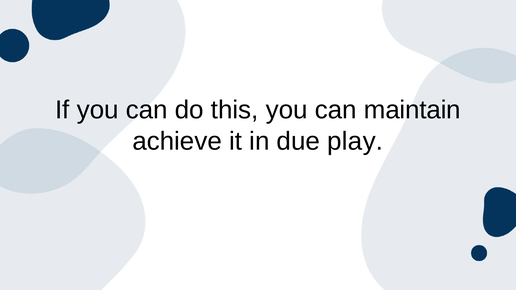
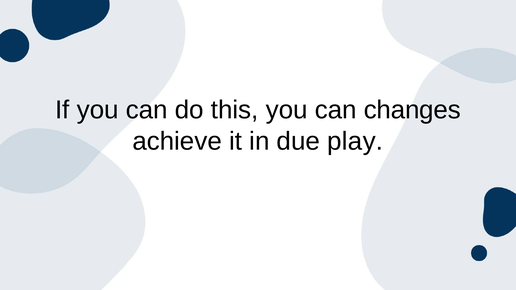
maintain: maintain -> changes (412, 110)
